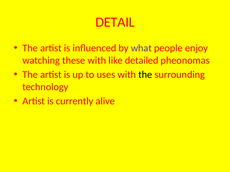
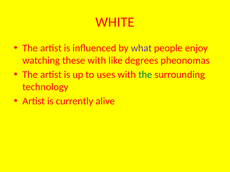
DETAIL: DETAIL -> WHITE (115, 22)
detailed: detailed -> degrees (142, 61)
the colour: black -> green (145, 75)
